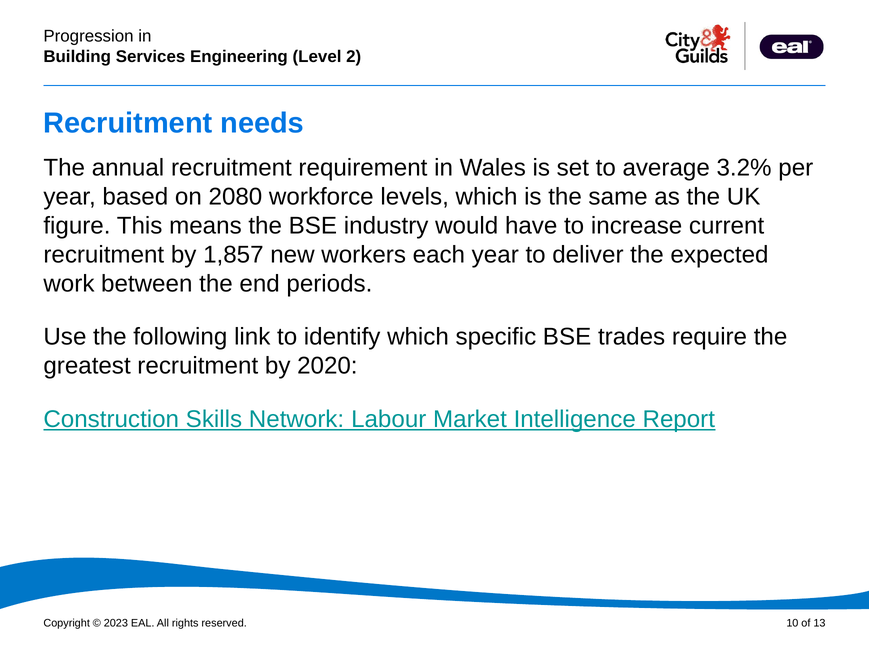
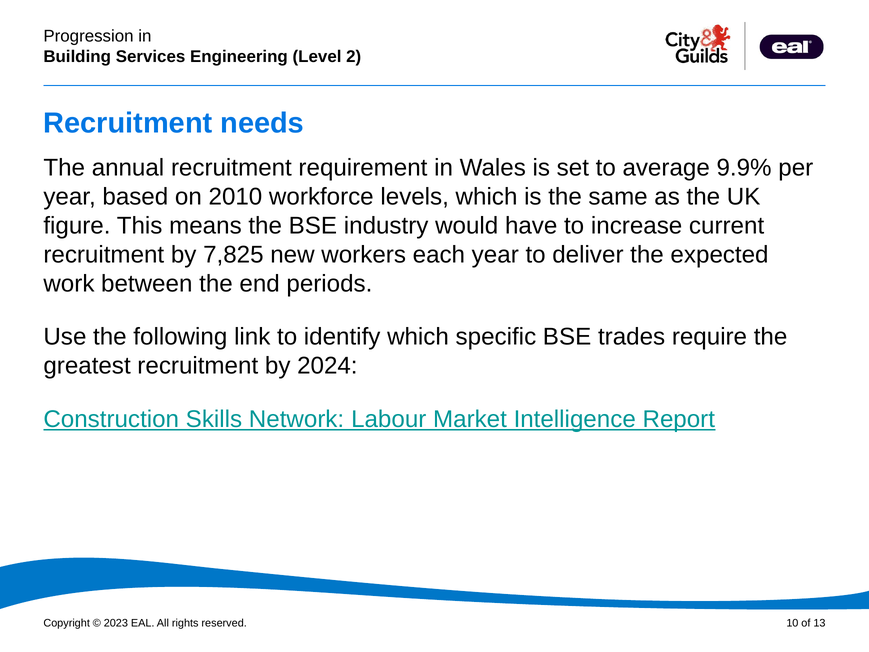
3.2%: 3.2% -> 9.9% (744, 168)
2080: 2080 -> 2010 (235, 197)
1,857: 1,857 -> 7,825 (233, 255)
2020: 2020 -> 2024 (327, 366)
